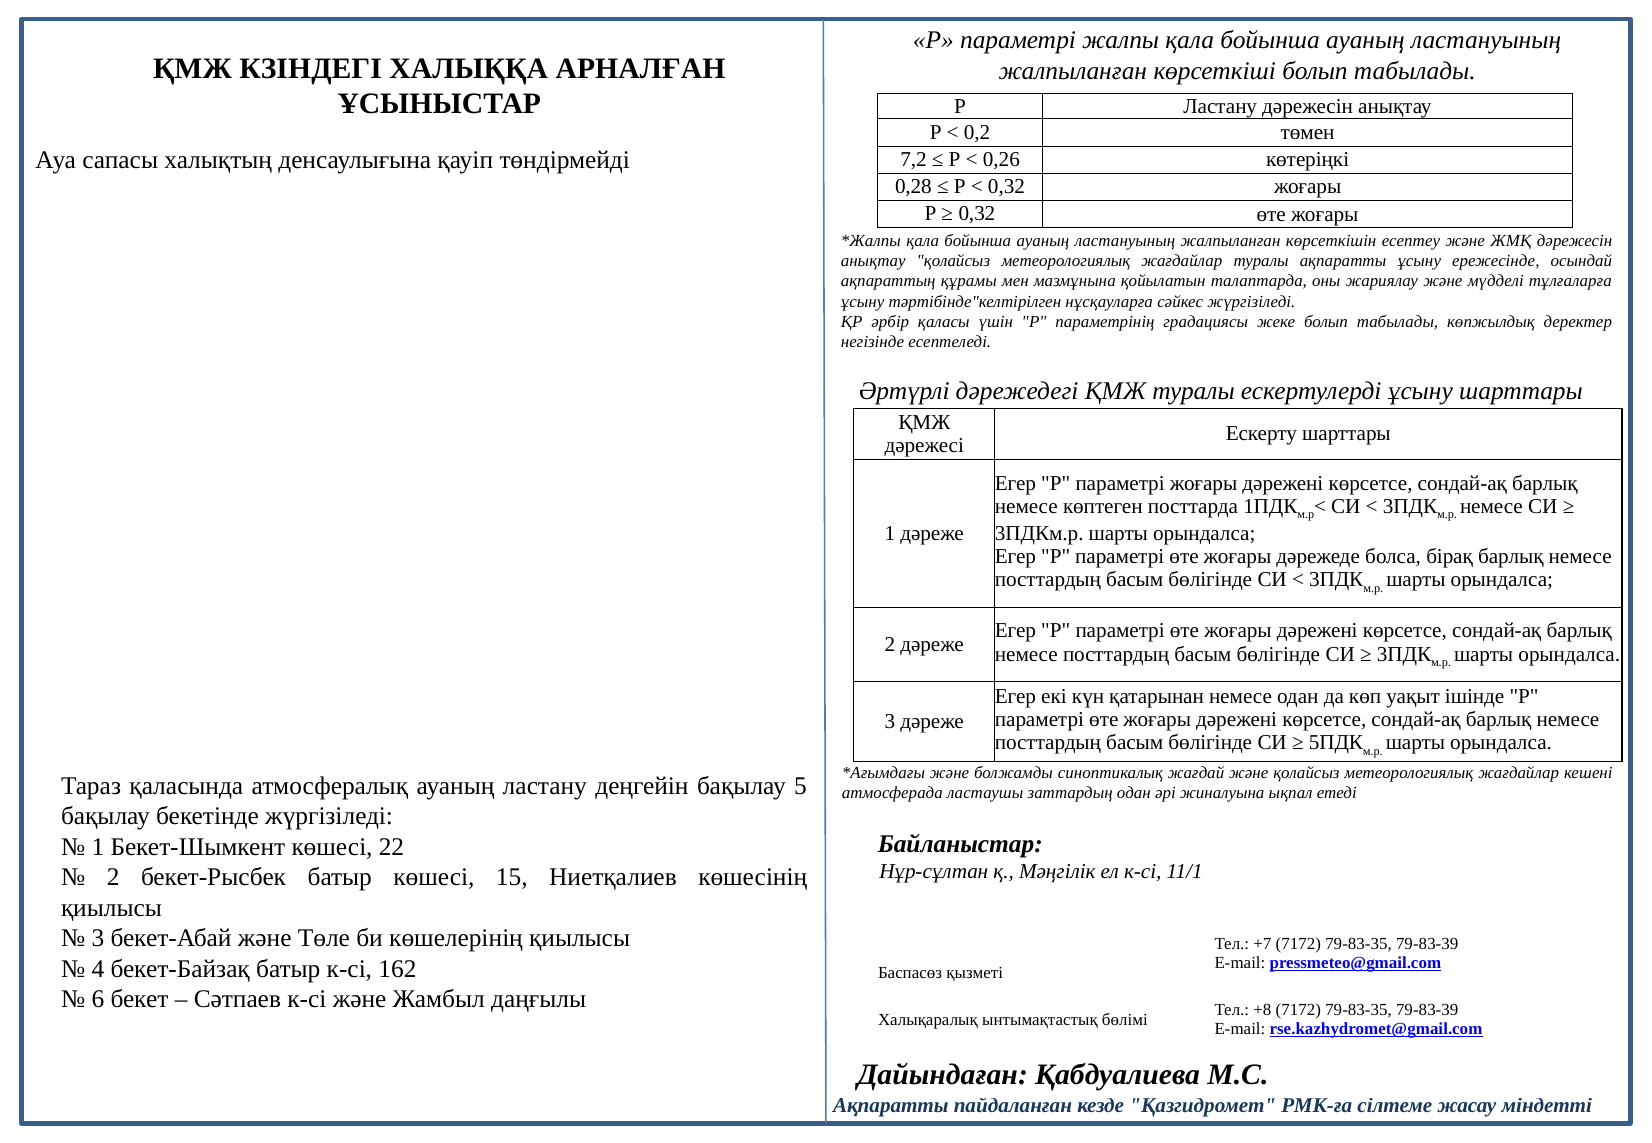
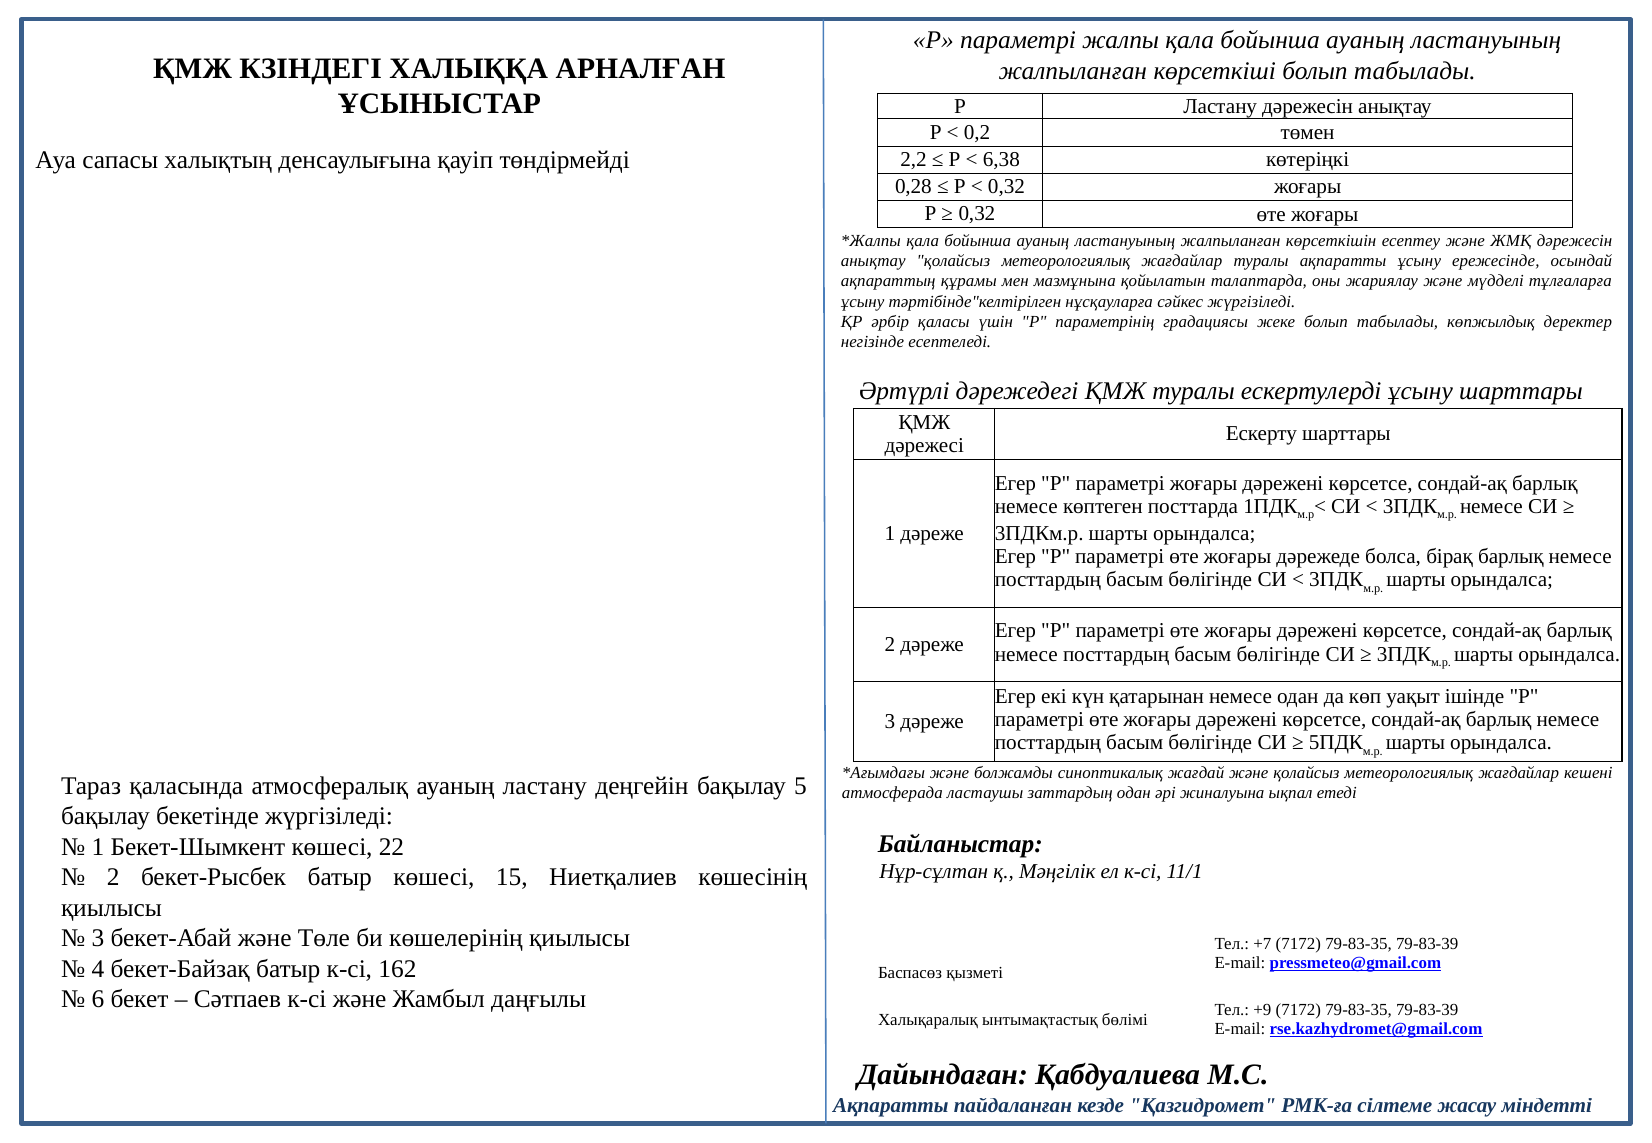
7,2: 7,2 -> 2,2 (914, 160)
0,26: 0,26 -> 6,38 (1001, 160)
+8: +8 -> +9 (1262, 1011)
